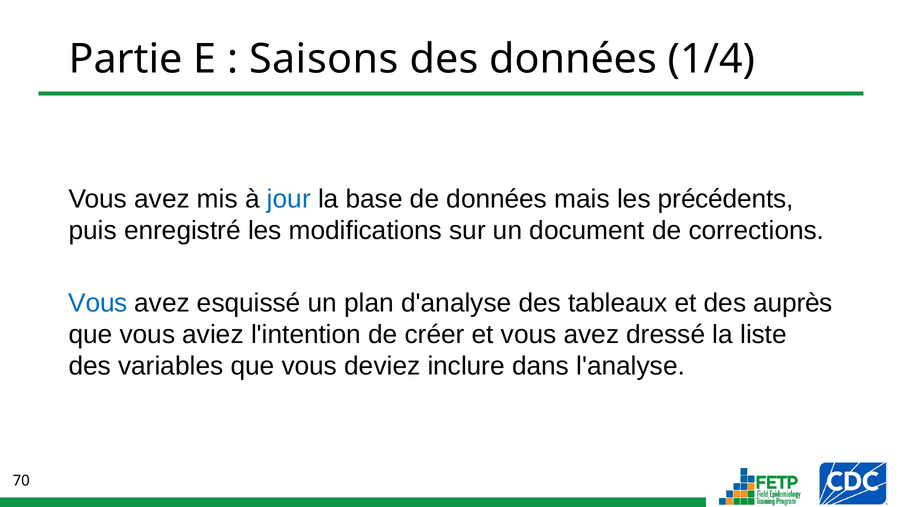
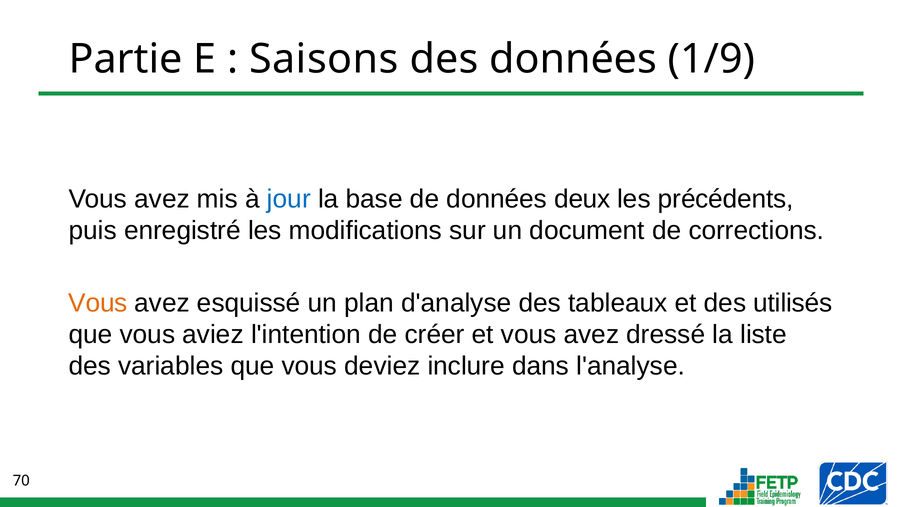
1/4: 1/4 -> 1/9 (711, 59)
mais: mais -> deux (582, 199)
Vous colour: blue -> orange (98, 303)
auprès: auprès -> utilisés (793, 303)
